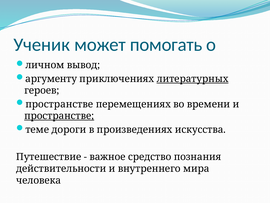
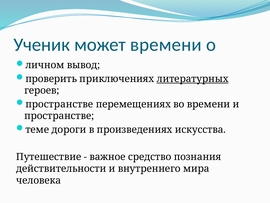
может помогать: помогать -> времени (166, 45)
аргументу: аргументу -> проверить (51, 79)
пространстве underline: present -> none (59, 116)
